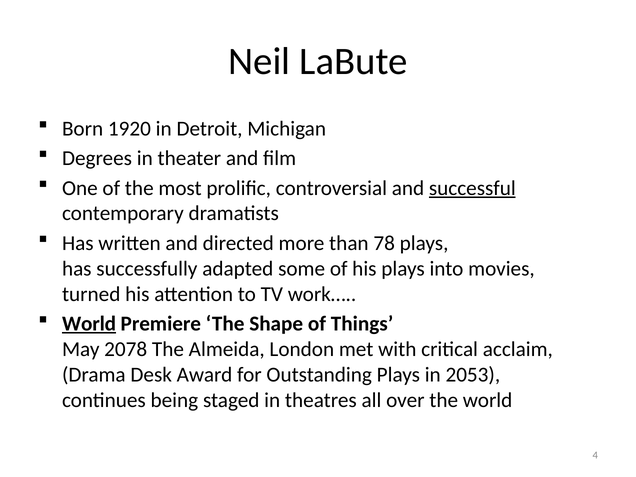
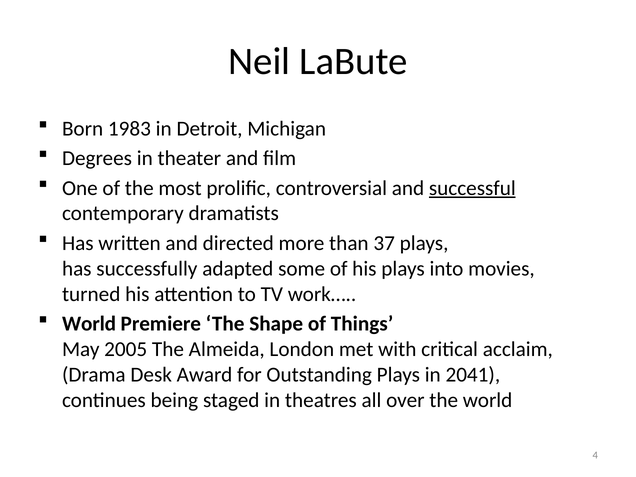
1920: 1920 -> 1983 (129, 129)
78: 78 -> 37 (384, 243)
World underline: present -> none (89, 324)
2078: 2078 -> 2005 (126, 349)
2053: 2053 -> 2041 (473, 375)
